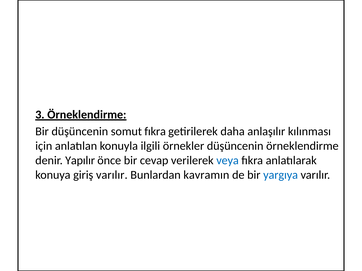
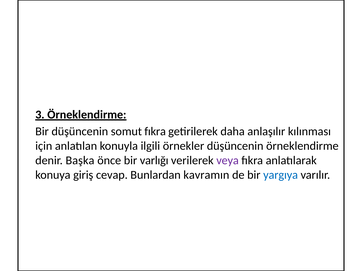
Yapılır: Yapılır -> Başka (80, 161)
cevap: cevap -> varlığı (154, 161)
veya colour: blue -> purple (228, 161)
giriş varılır: varılır -> cevap (112, 175)
